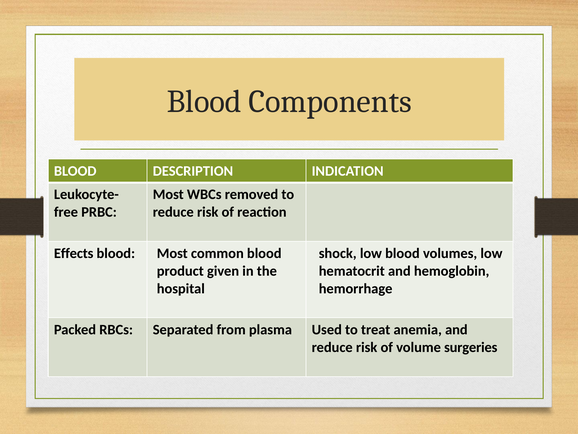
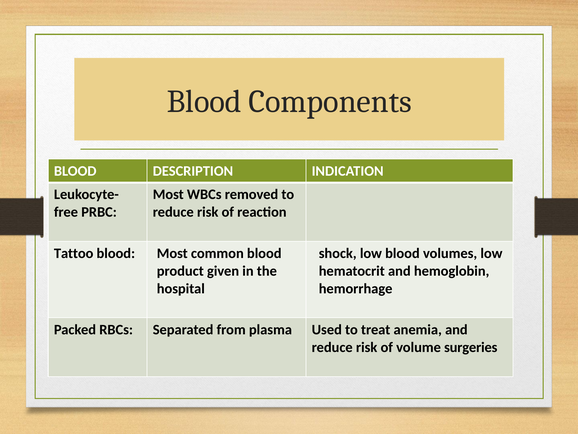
Effects: Effects -> Tattoo (74, 253)
